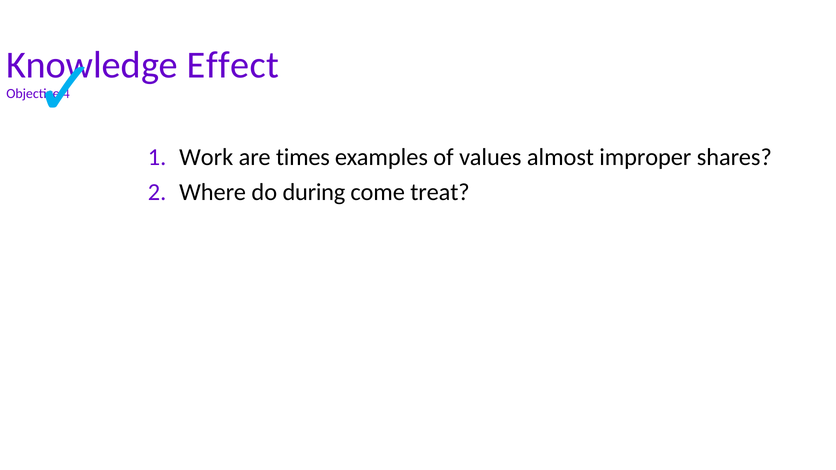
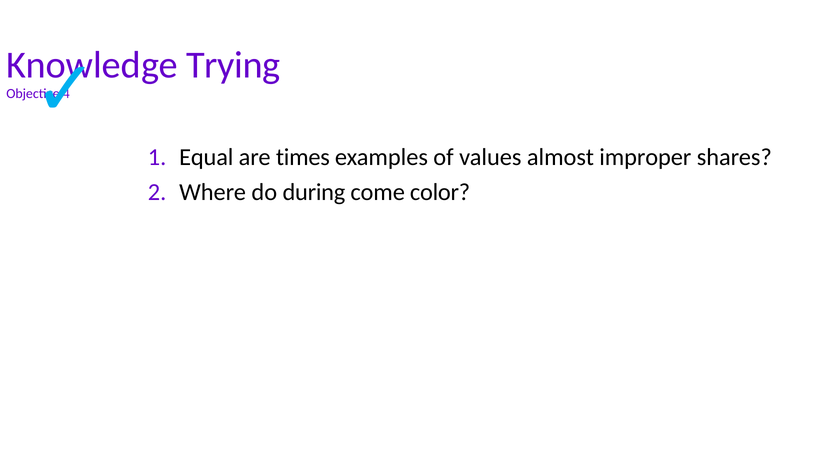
Effect: Effect -> Trying (233, 65)
Work: Work -> Equal (206, 157)
treat: treat -> color (440, 192)
